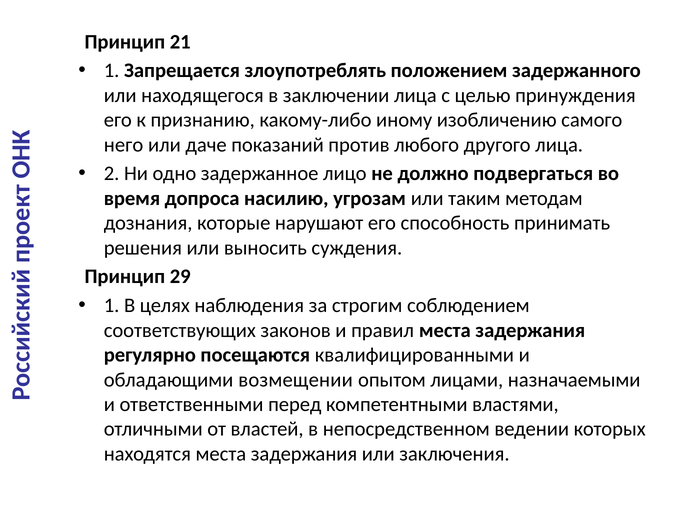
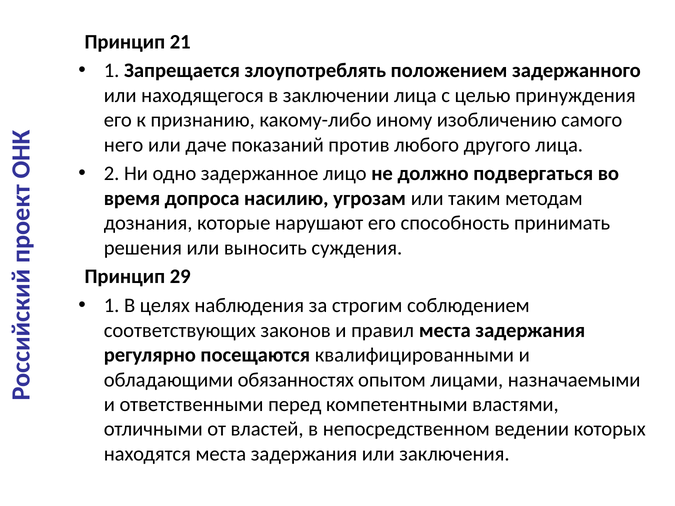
возмещении: возмещении -> обязанностях (296, 380)
